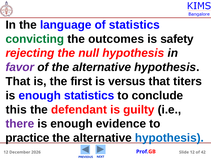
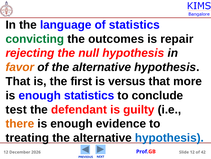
safety: safety -> repair (177, 39)
favor colour: purple -> orange (20, 67)
titers: titers -> more (188, 81)
this: this -> test (16, 109)
there colour: purple -> orange (20, 123)
practice: practice -> treating (27, 137)
